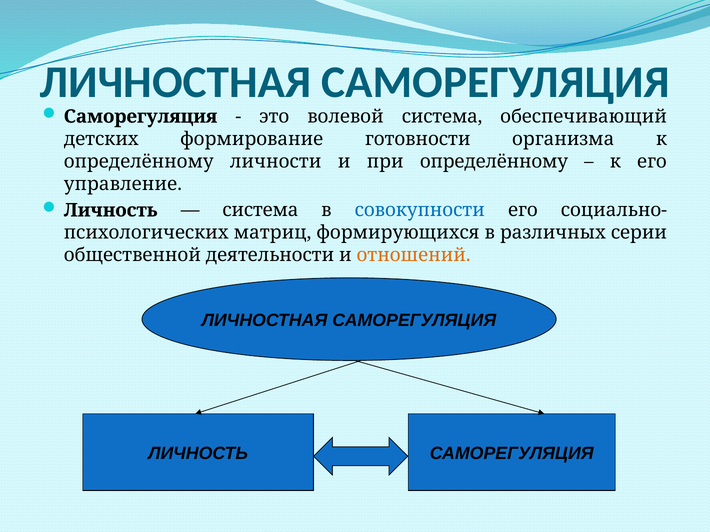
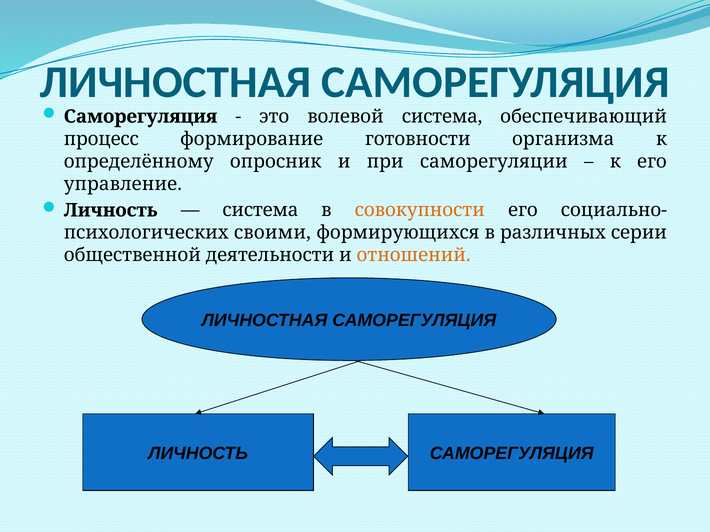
детских: детских -> процесс (101, 139)
личности: личности -> опросник (276, 162)
при определённому: определённому -> саморегуляции (494, 162)
совокупности colour: blue -> orange (420, 210)
матриц: матриц -> своими (272, 233)
